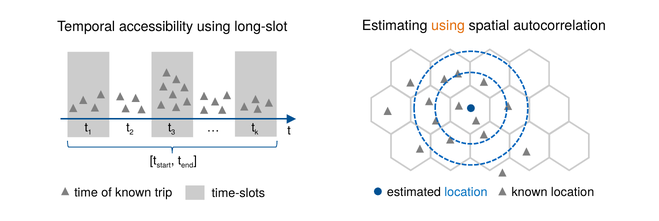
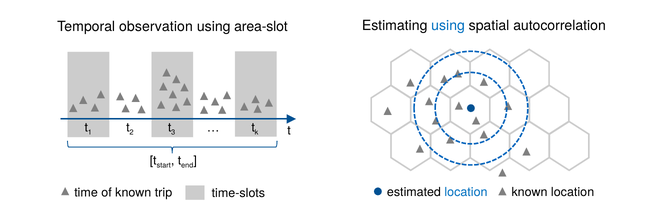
using colour: orange -> blue (448, 26)
accessibility: accessibility -> observation (156, 26)
long-slot: long-slot -> area-slot (261, 26)
